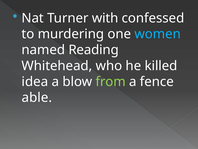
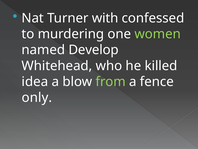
women colour: light blue -> light green (158, 34)
Reading: Reading -> Develop (94, 50)
able: able -> only (37, 97)
